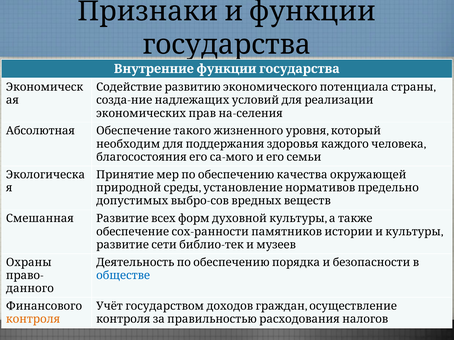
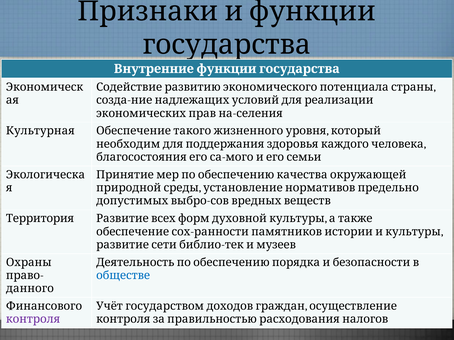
Абсолютная: Абсолютная -> Культурная (40, 131)
Смешанная: Смешанная -> Территория (40, 219)
контроля colour: orange -> purple (33, 320)
